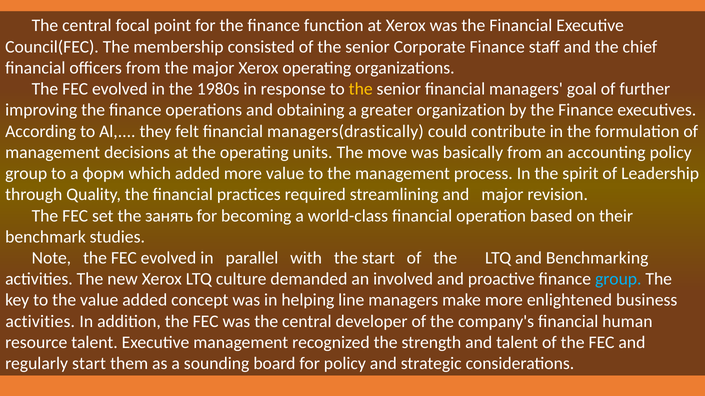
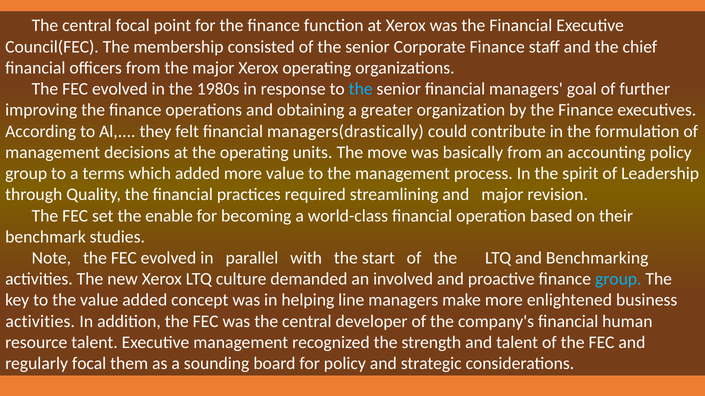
the colour: yellow -> light blue (361, 89)
форм: форм -> terms (103, 174)
занять: занять -> enable (169, 216)
regularly start: start -> focal (89, 364)
